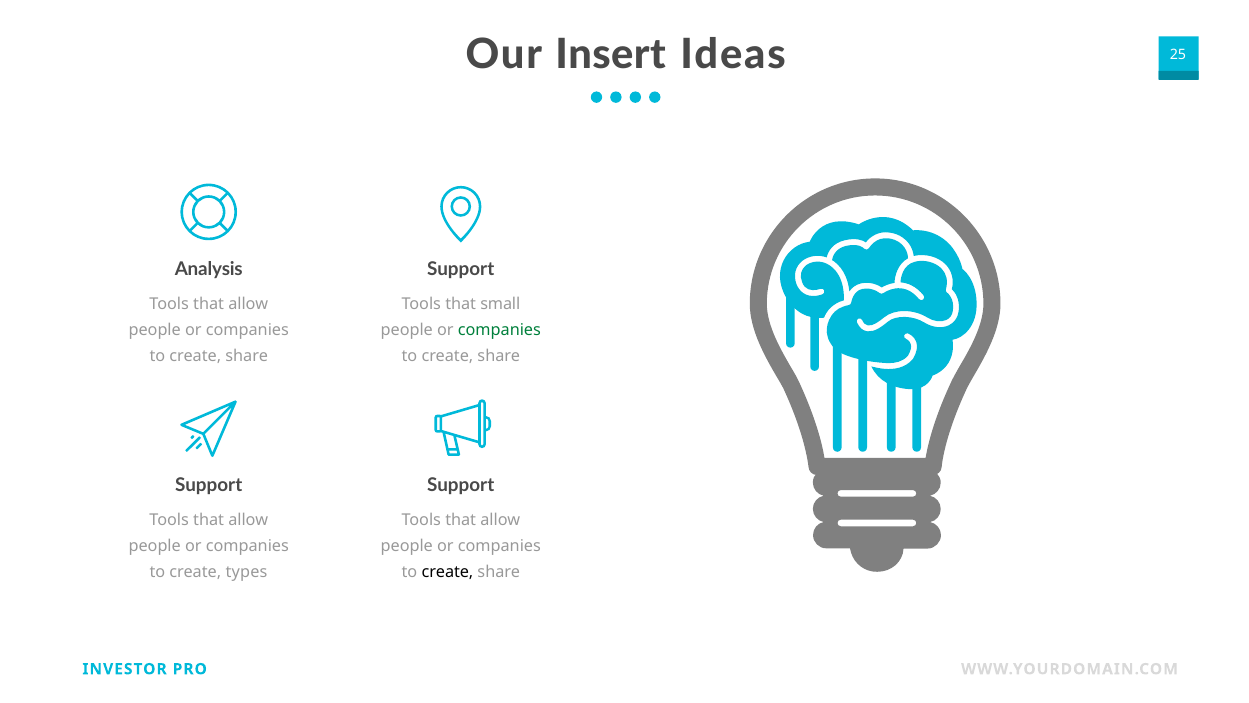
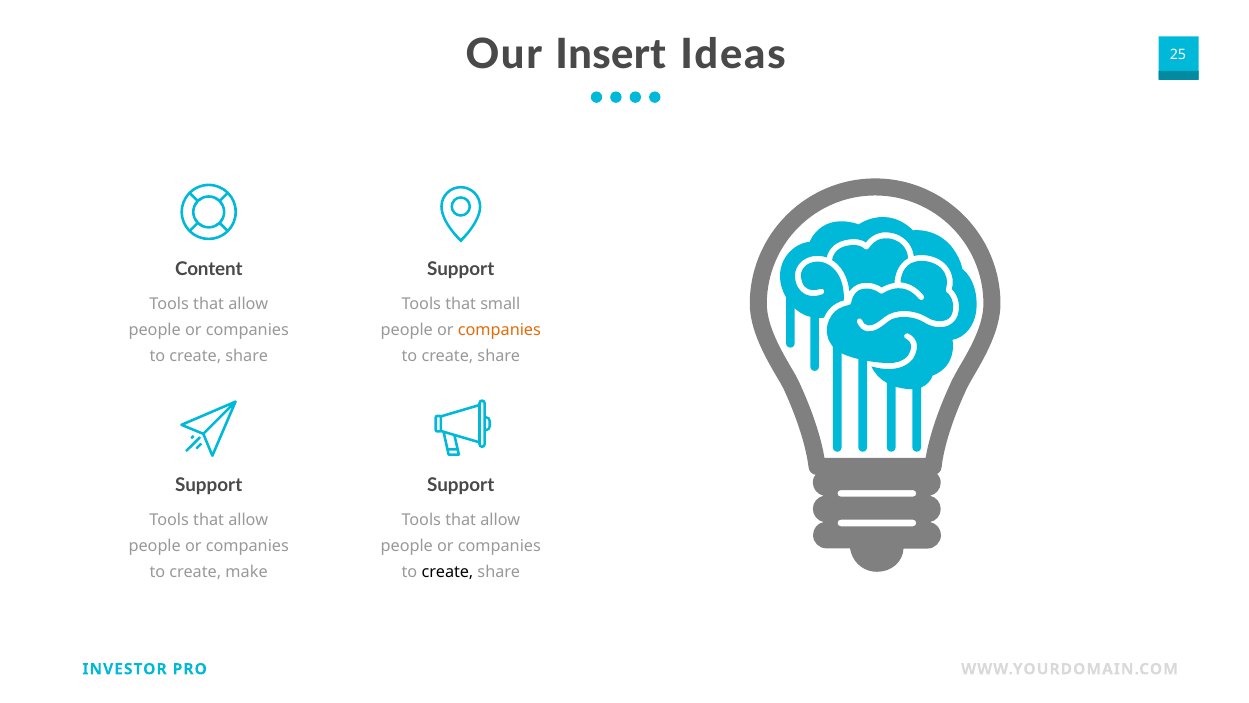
Analysis: Analysis -> Content (209, 269)
companies colour: green -> orange (499, 330)
types: types -> make (247, 572)
